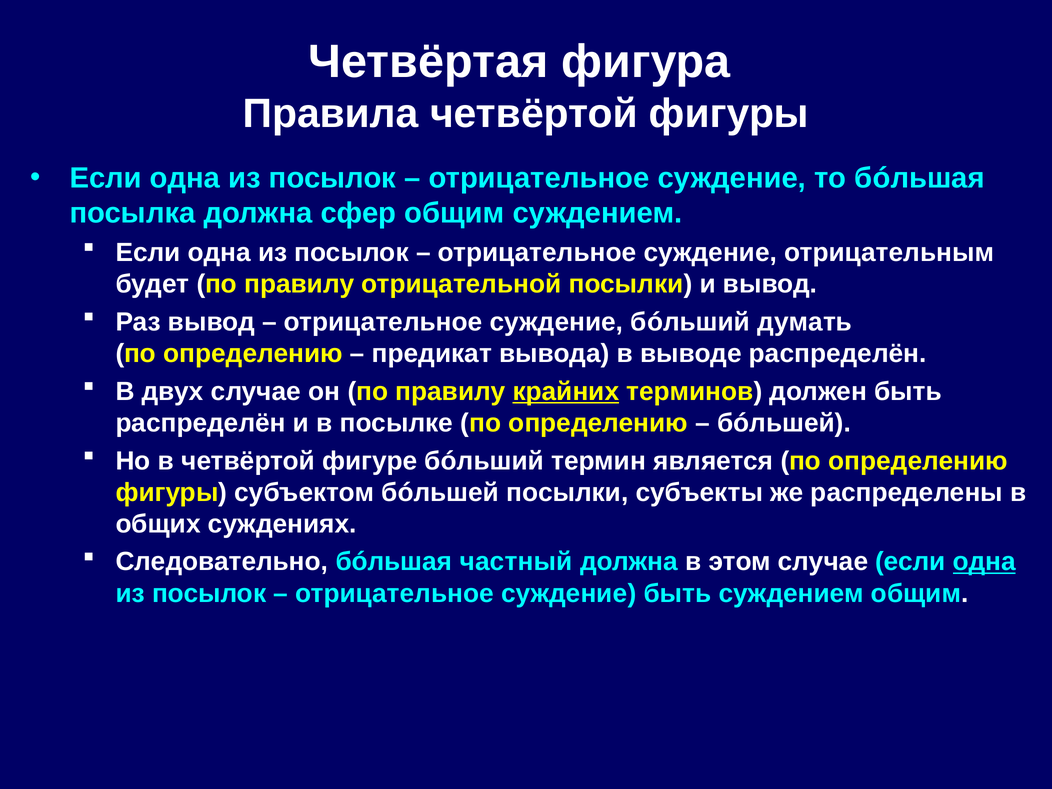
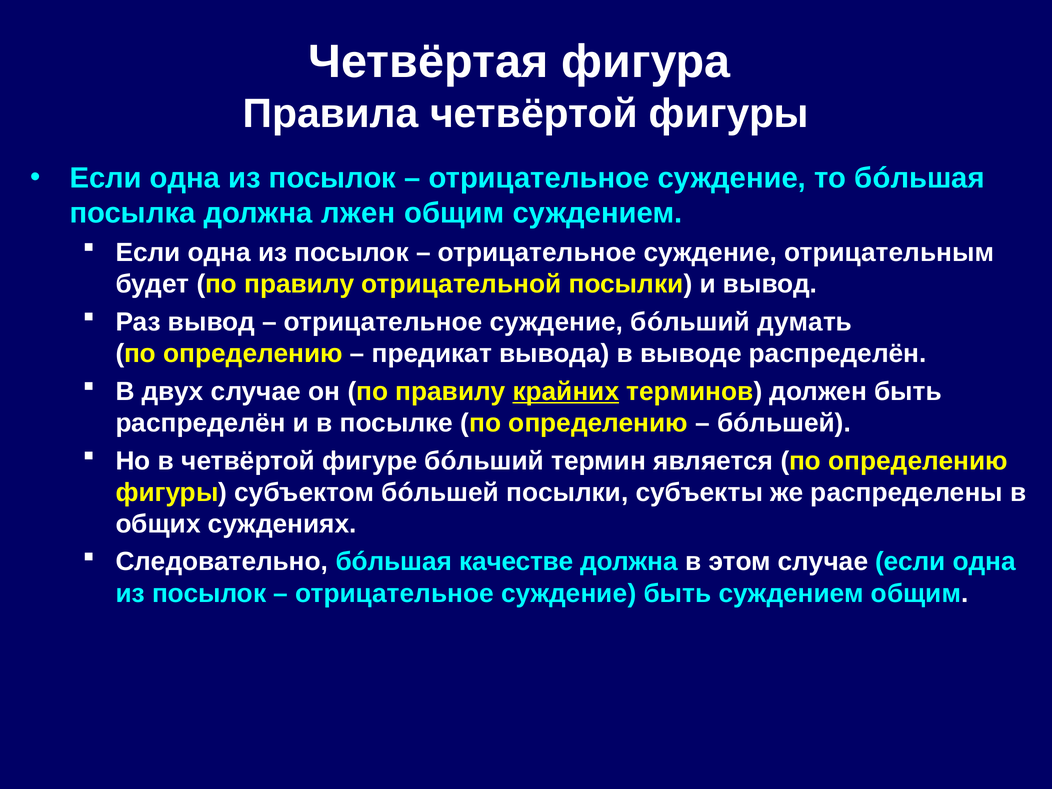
сфер: сфер -> лжен (358, 213)
частный: частный -> качестве (516, 562)
одна underline: present -> none (984, 562)
